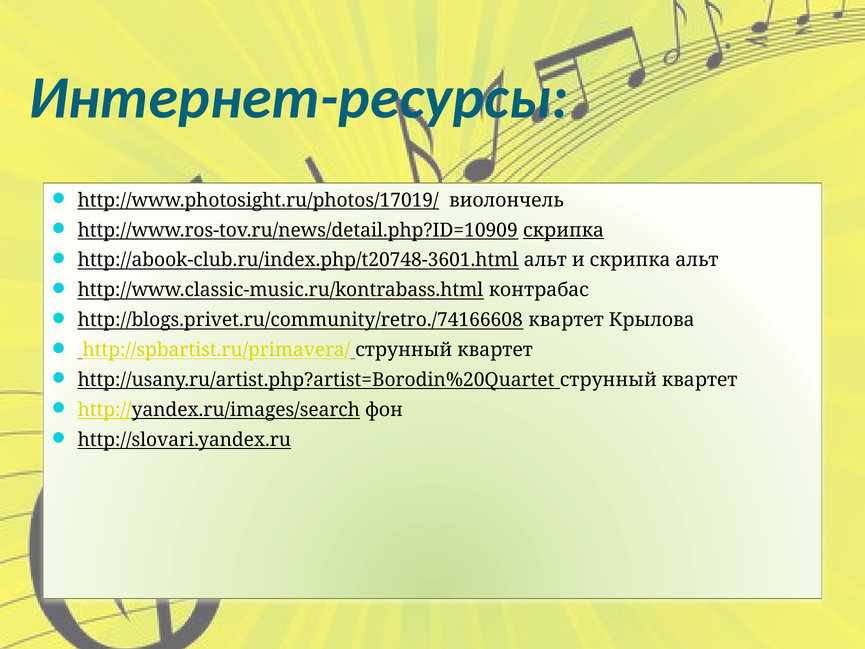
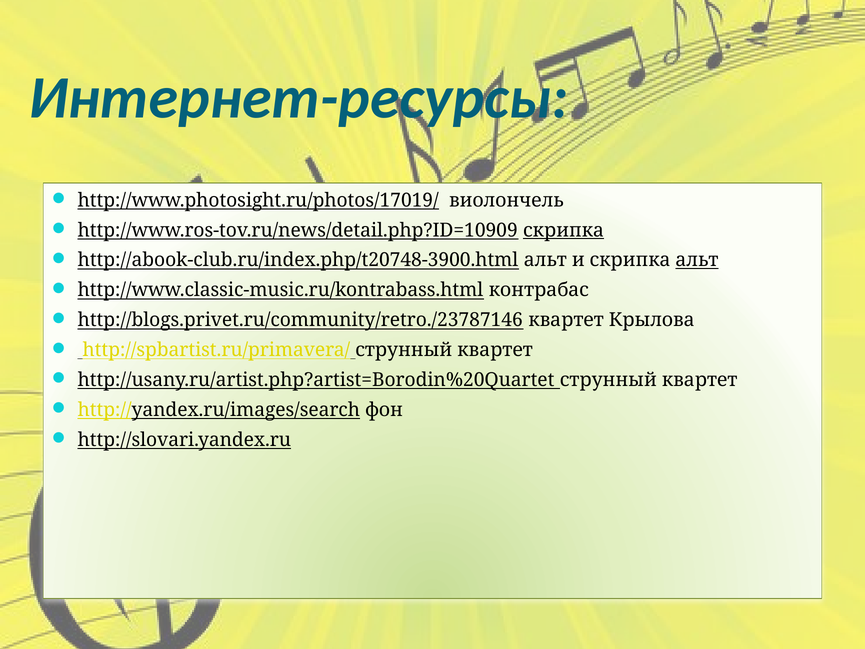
http://abook-club.ru/index.php/t20748-3601.html: http://abook-club.ru/index.php/t20748-3601.html -> http://abook-club.ru/index.php/t20748-3900.html (298, 260)
альт underline: none -> present (697, 260)
http://blogs.privet.ru/community/retro./74166608: http://blogs.privet.ru/community/retro./74166608 -> http://blogs.privet.ru/community/retro./23787146 (300, 320)
